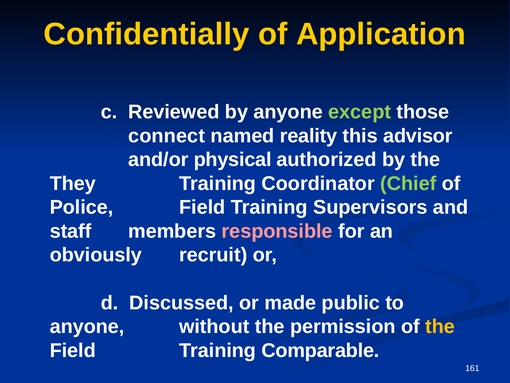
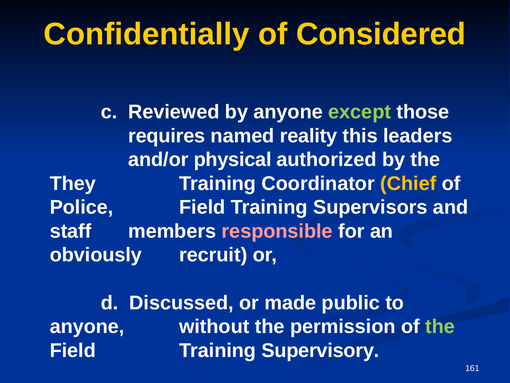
Application: Application -> Considered (381, 34)
connect: connect -> requires (167, 136)
advisor: advisor -> leaders (418, 136)
Chief colour: light green -> yellow (408, 183)
the colour: yellow -> light green (440, 326)
Comparable: Comparable -> Supervisory (320, 350)
